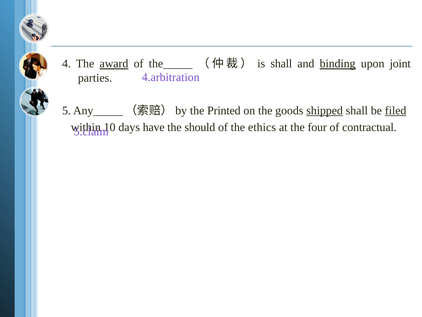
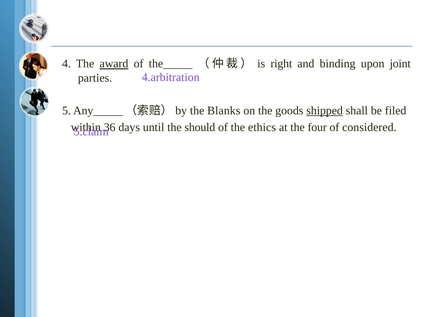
shall: shall -> right (281, 64)
binding underline: present -> none (338, 64)
Printed: Printed -> Blanks (224, 111)
filed underline: present -> none (396, 111)
10: 10 -> 36 (110, 127)
have: have -> until (154, 127)
contractual: contractual -> considered (369, 127)
